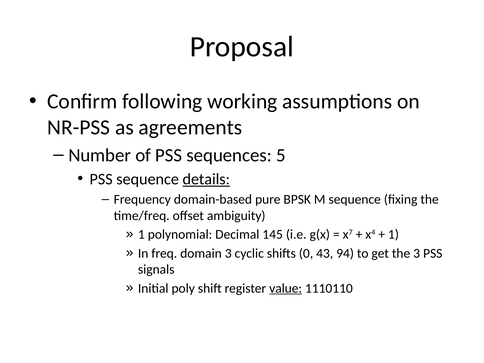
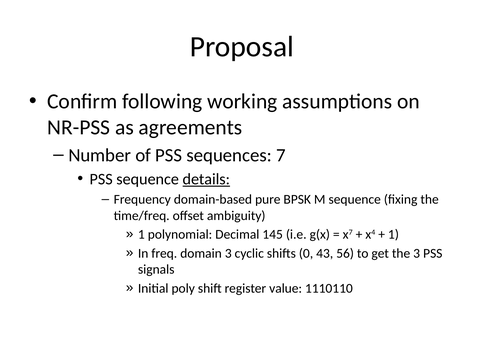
5: 5 -> 7 (281, 155)
94: 94 -> 56 (345, 253)
value underline: present -> none (286, 288)
